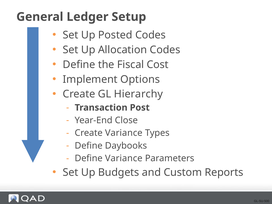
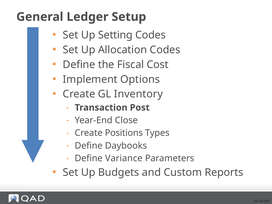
Posted: Posted -> Setting (115, 35)
Hierarchy: Hierarchy -> Inventory (138, 94)
Create Variance: Variance -> Positions (124, 133)
